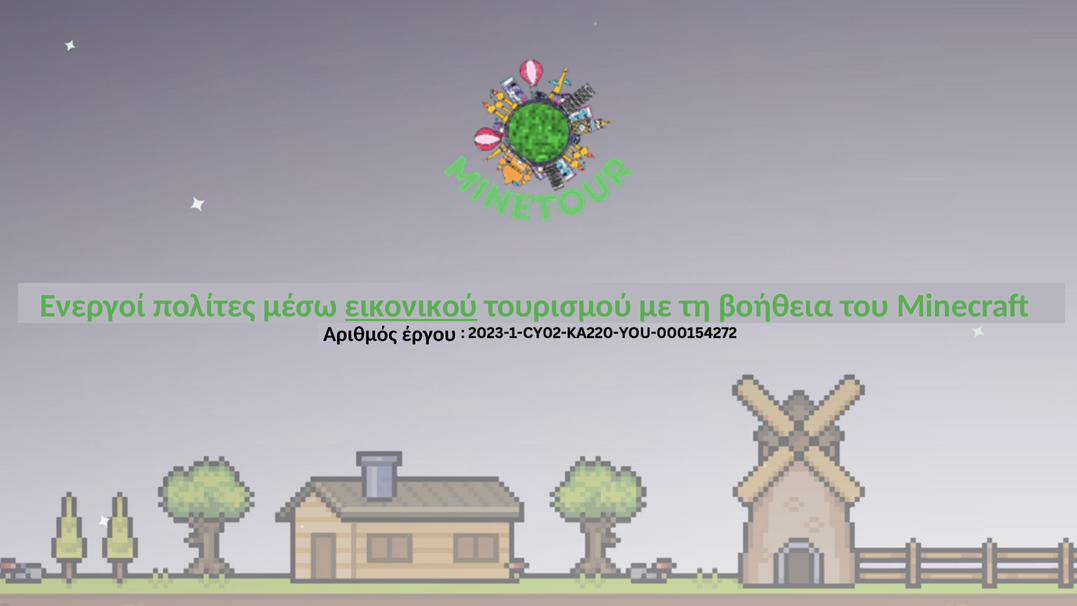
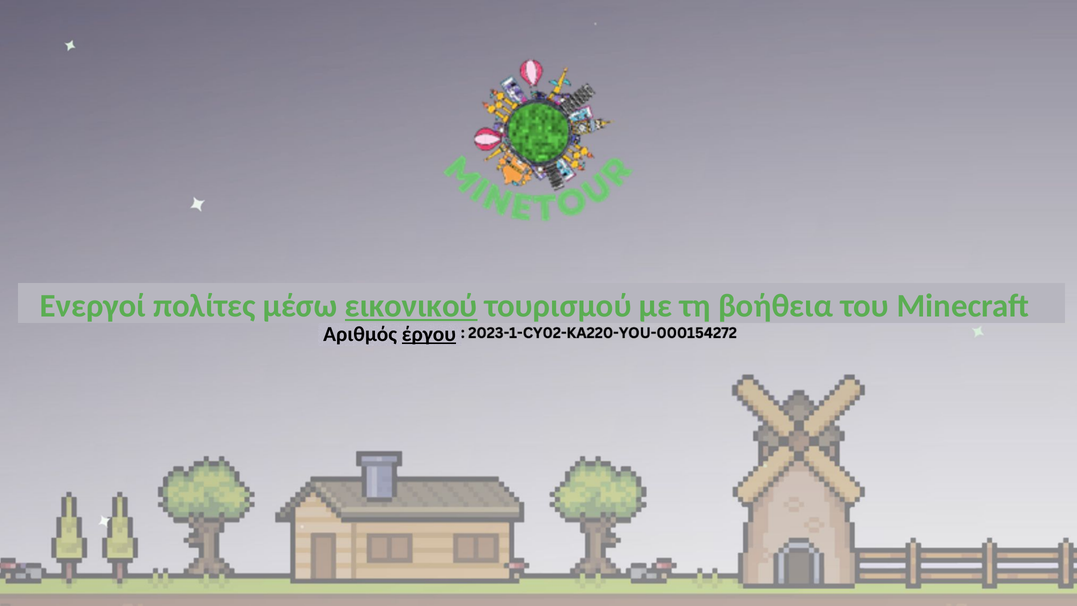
έργου underline: none -> present (429, 334)
